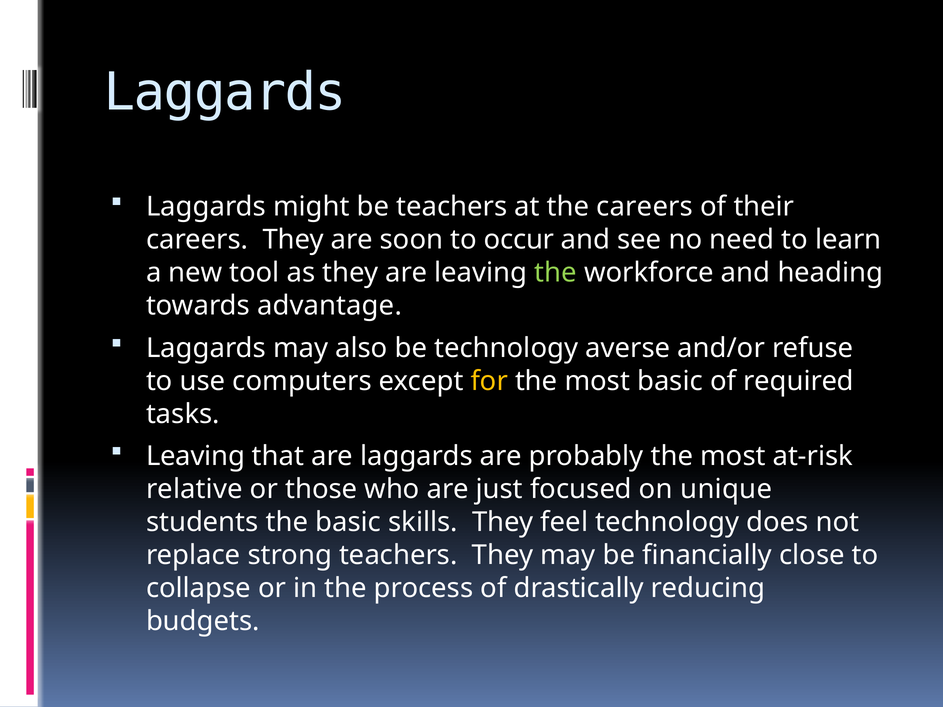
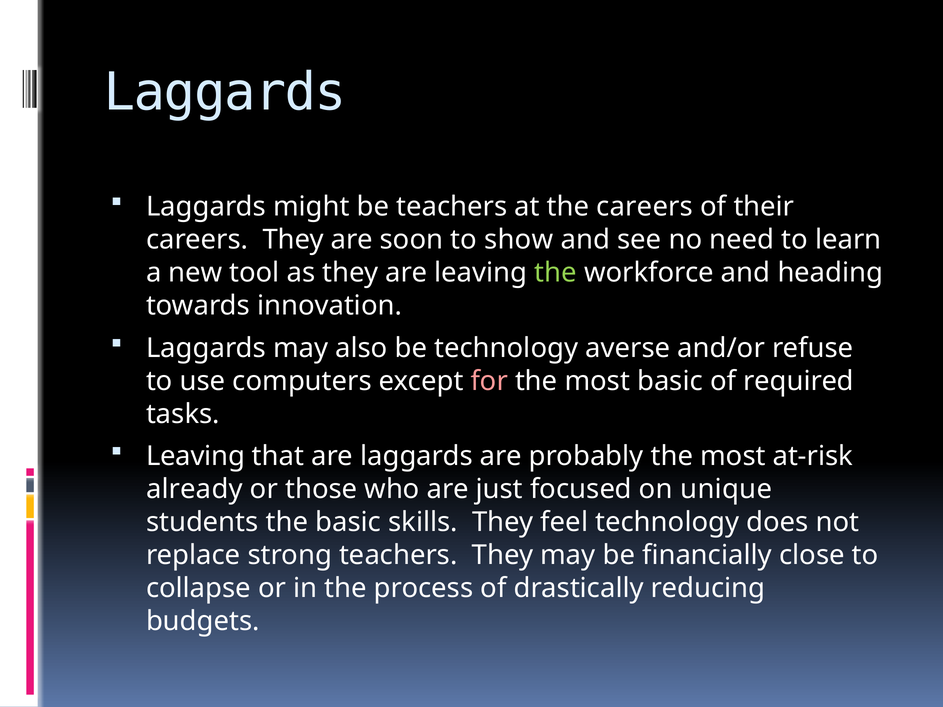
occur: occur -> show (519, 240)
advantage: advantage -> innovation (330, 306)
for colour: yellow -> pink (489, 381)
relative: relative -> already (194, 489)
